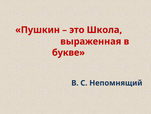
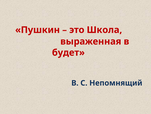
букве: букве -> будет (68, 52)
